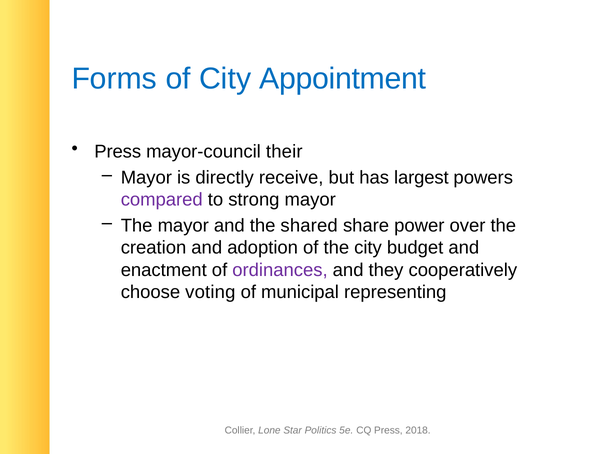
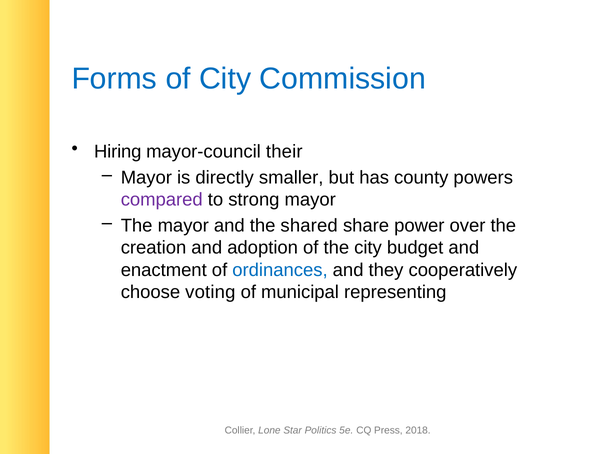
Appointment: Appointment -> Commission (343, 79)
Press: Press -> Hiring (118, 152)
receive: receive -> smaller (291, 177)
largest: largest -> county (421, 177)
ordinances colour: purple -> blue (280, 270)
